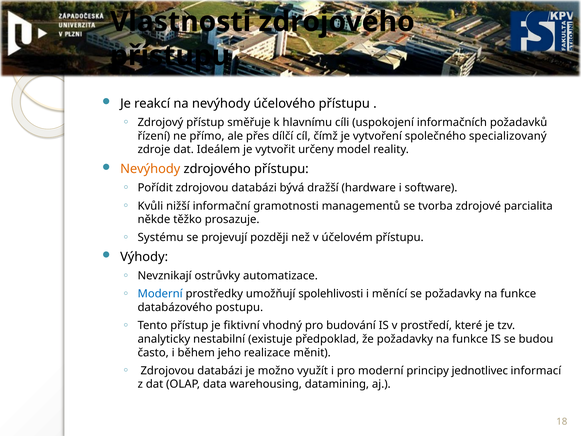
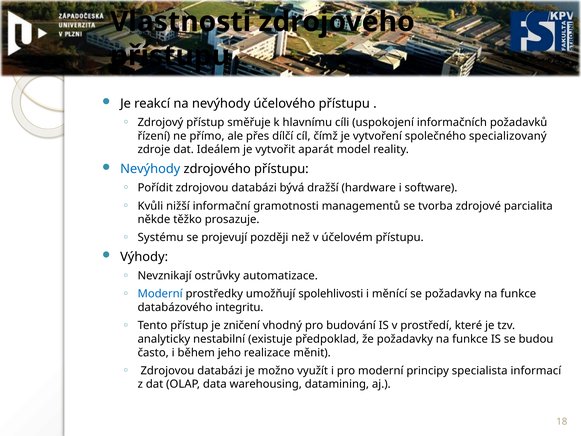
určeny: určeny -> aparát (316, 149)
Nevýhody colour: orange -> blue (150, 169)
postupu: postupu -> integritu (239, 307)
fiktivní: fiktivní -> zničení (242, 325)
jednotlivec: jednotlivec -> specialista (480, 370)
